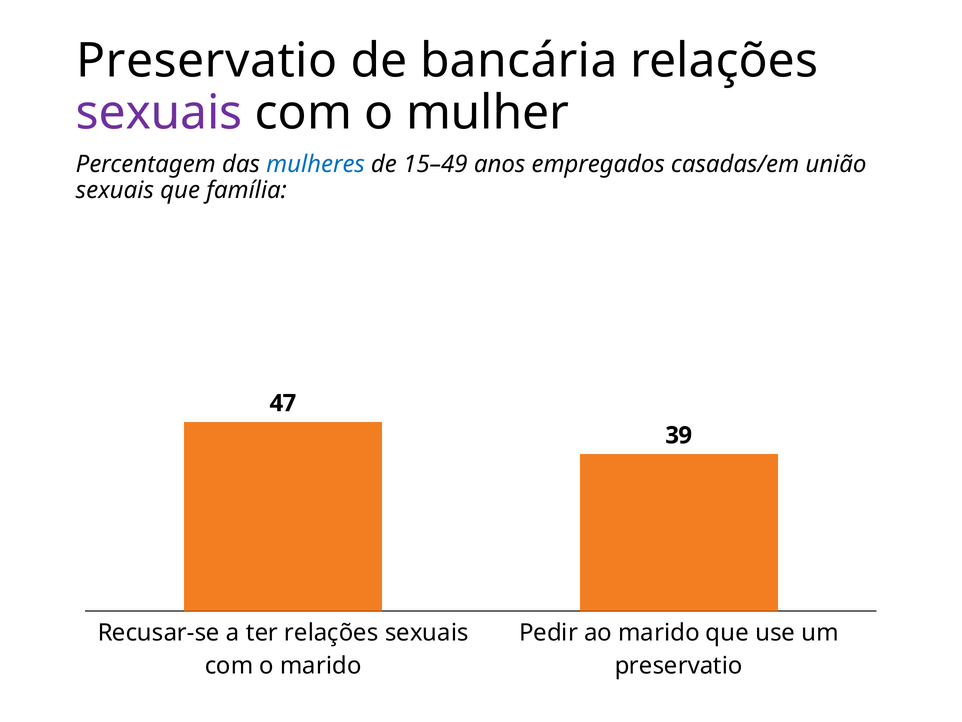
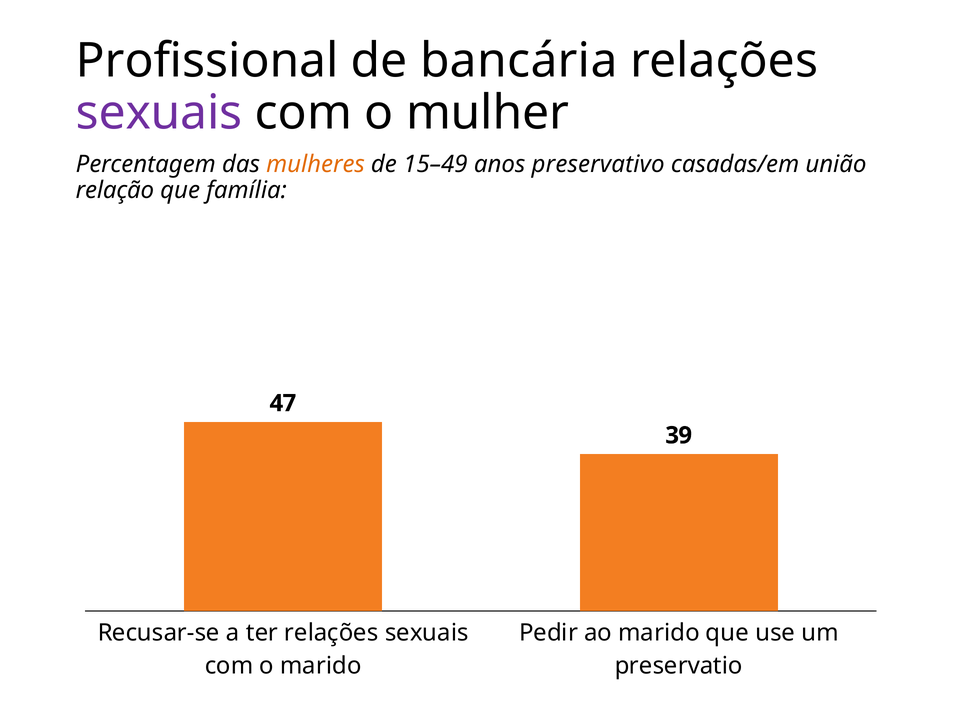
Preservatio: Preservatio -> Profissional (207, 61)
mulheres colour: blue -> orange (316, 164)
empregados: empregados -> preservativo (598, 164)
sexuais: sexuais -> relação (115, 190)
